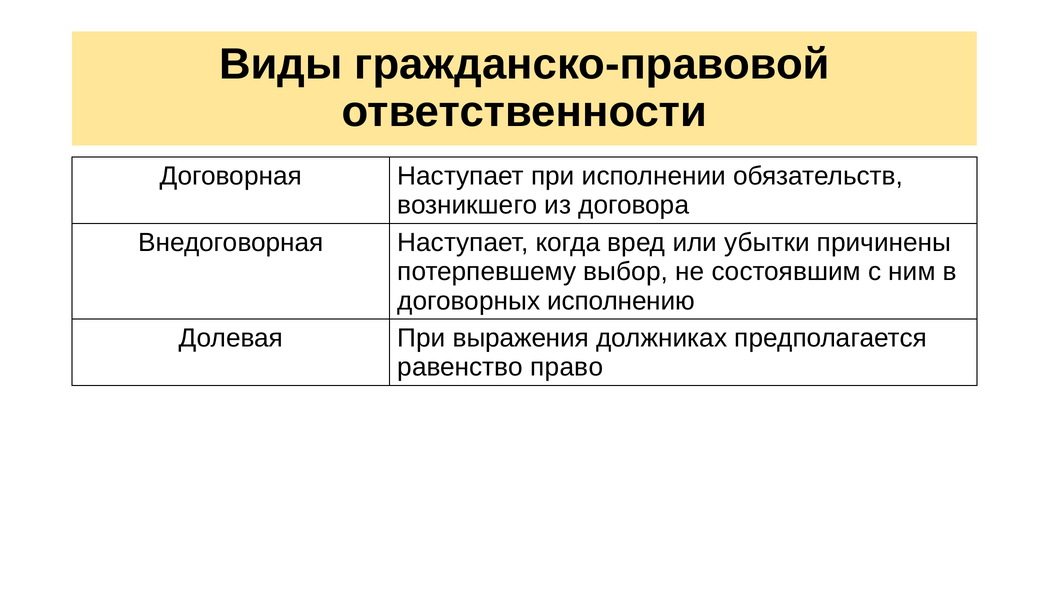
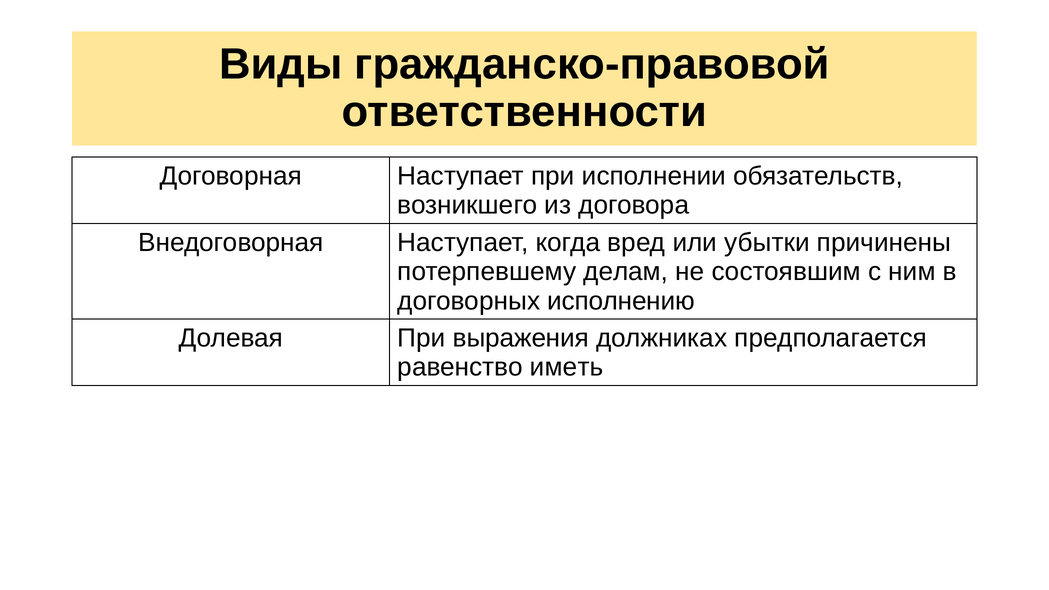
выбор: выбор -> делам (626, 272)
право: право -> иметь (567, 367)
